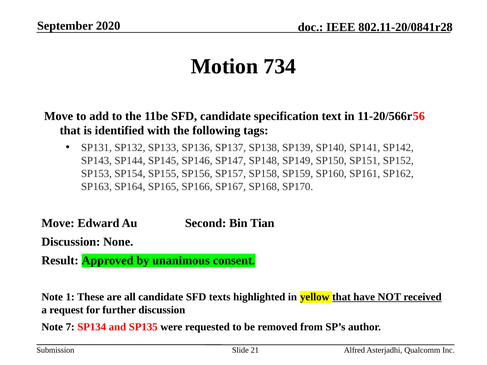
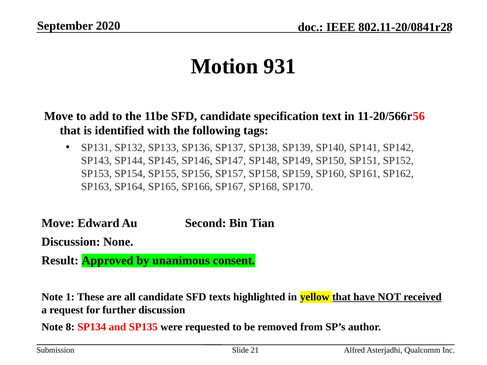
734: 734 -> 931 (280, 66)
7: 7 -> 8 (70, 327)
